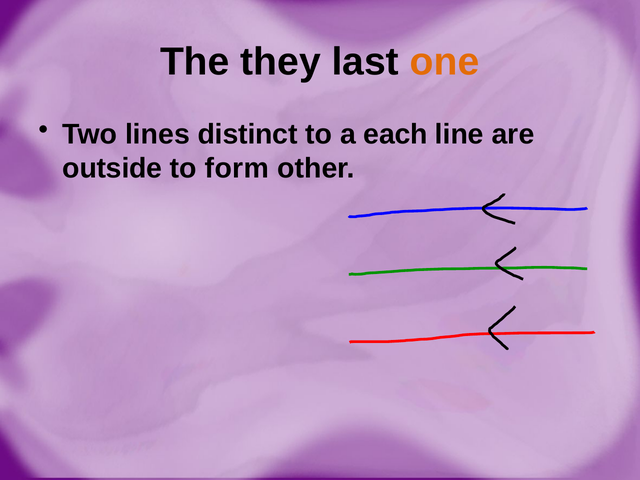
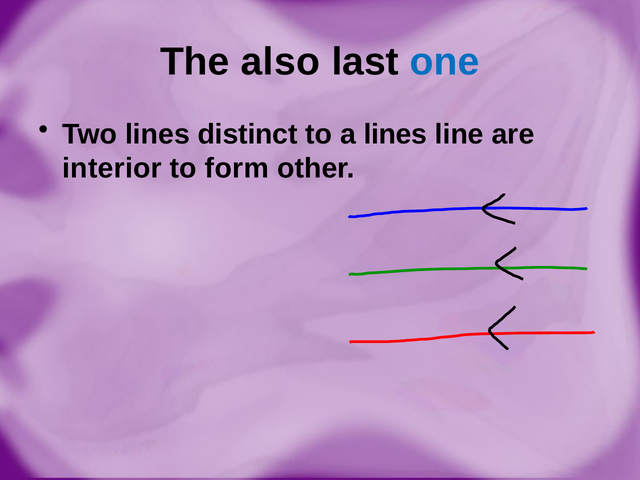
they: they -> also (280, 62)
one colour: orange -> blue (445, 62)
a each: each -> lines (395, 134)
outside: outside -> interior (112, 168)
